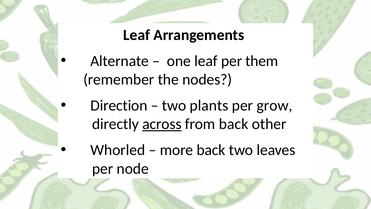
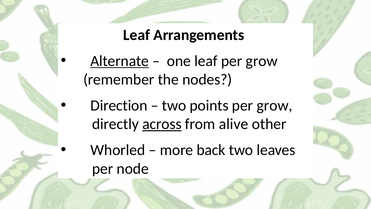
Alternate underline: none -> present (120, 61)
leaf per them: them -> grow (262, 61)
plants: plants -> points (209, 105)
from back: back -> alive (234, 124)
